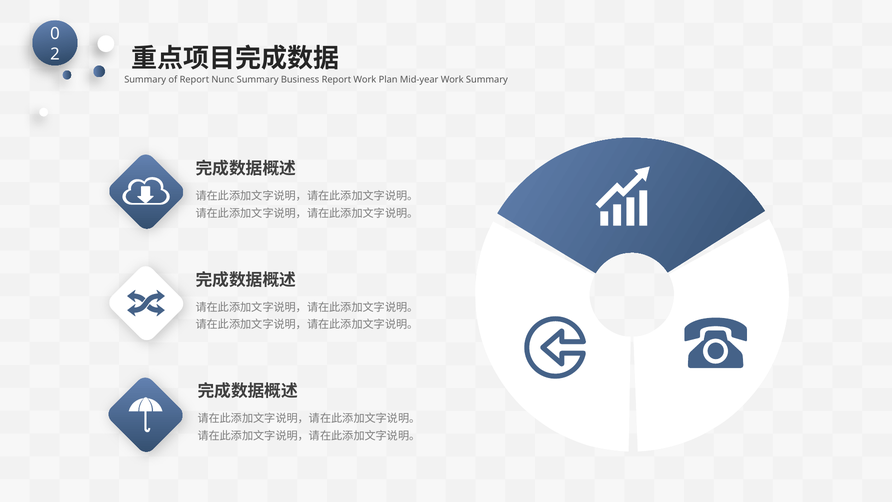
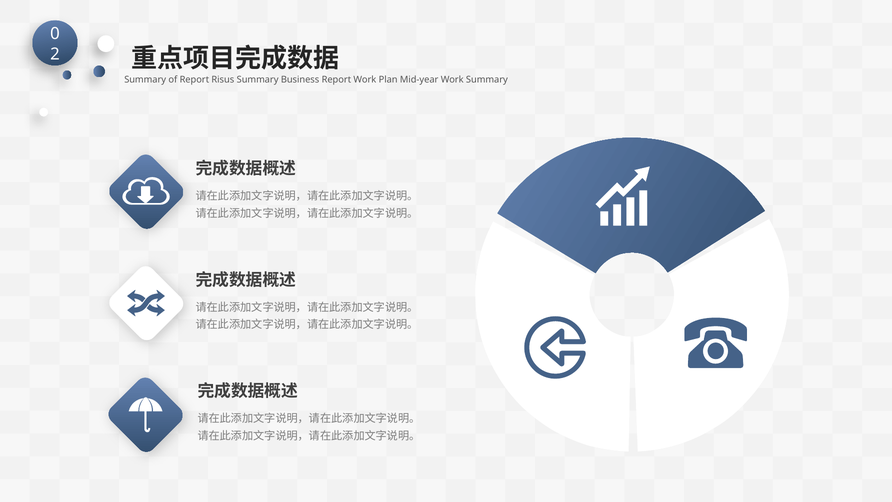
Nunc: Nunc -> Risus (223, 79)
